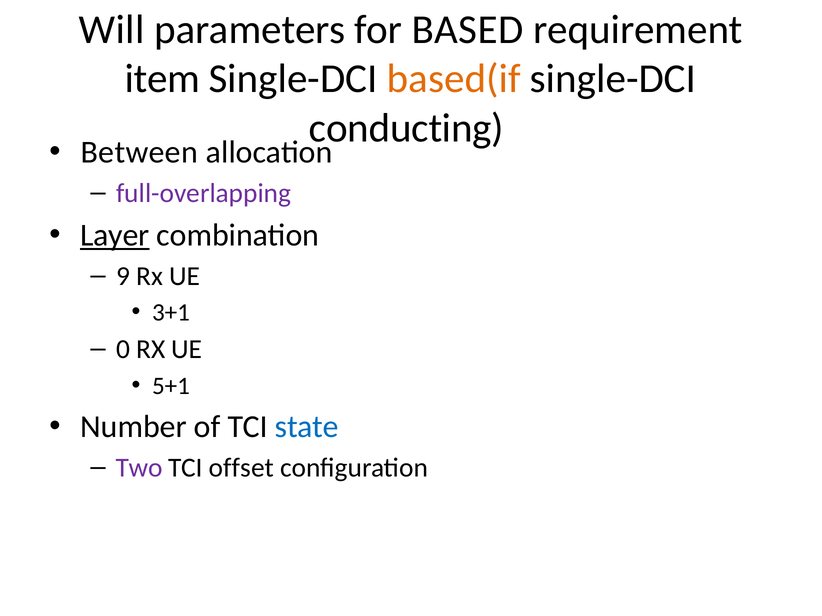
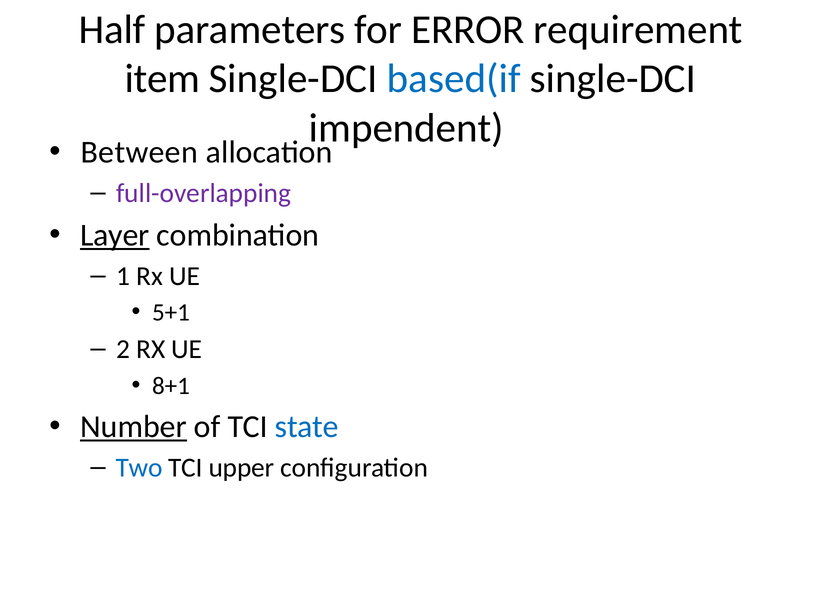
Will: Will -> Half (112, 30)
BASED: BASED -> ERROR (468, 30)
based(if colour: orange -> blue (454, 79)
conducting: conducting -> impendent (406, 128)
9: 9 -> 1 (123, 276)
3+1: 3+1 -> 5+1 (171, 313)
0: 0 -> 2 (123, 350)
5+1: 5+1 -> 8+1 (171, 386)
Number underline: none -> present (133, 427)
Two colour: purple -> blue (139, 468)
offset: offset -> upper (242, 468)
